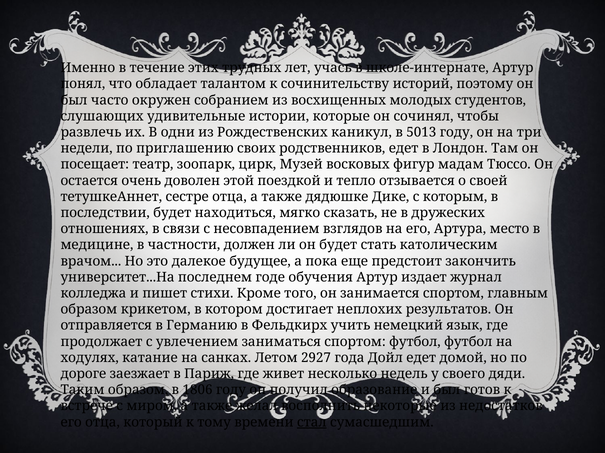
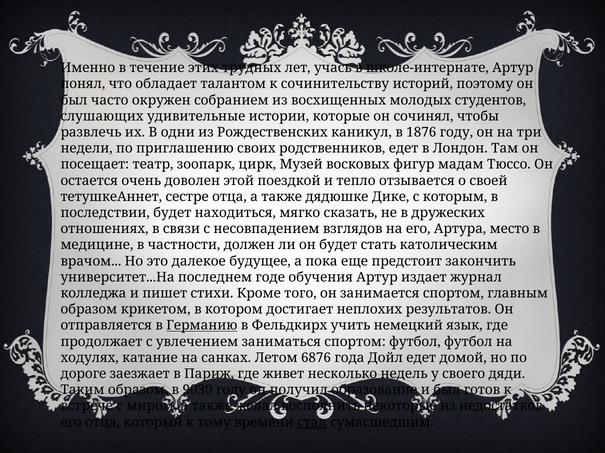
5013: 5013 -> 1876 (421, 133)
Германию underline: none -> present (202, 326)
2927: 2927 -> 6876 (316, 358)
1806: 1806 -> 9030 (198, 391)
